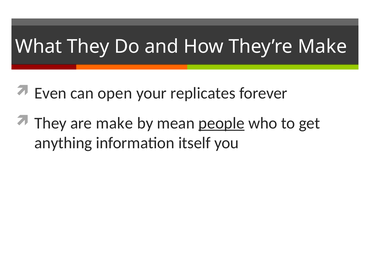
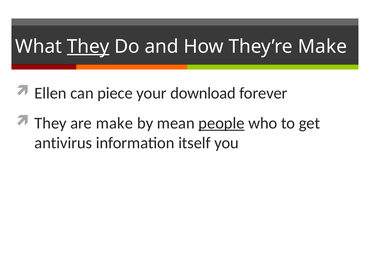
They underline: none -> present (88, 46)
Even: Even -> Ellen (51, 93)
open: open -> piece (115, 93)
replicates: replicates -> download (203, 93)
anything: anything -> antivirus (63, 143)
